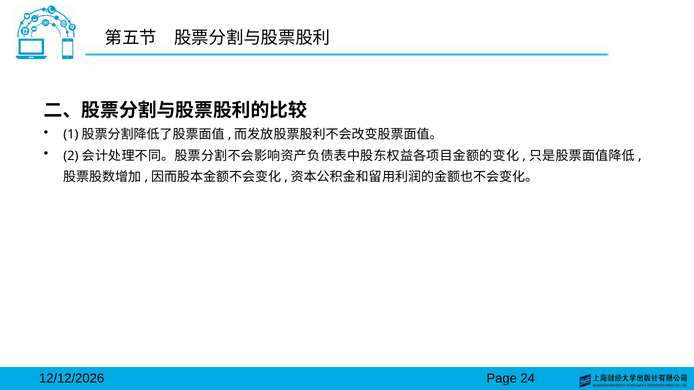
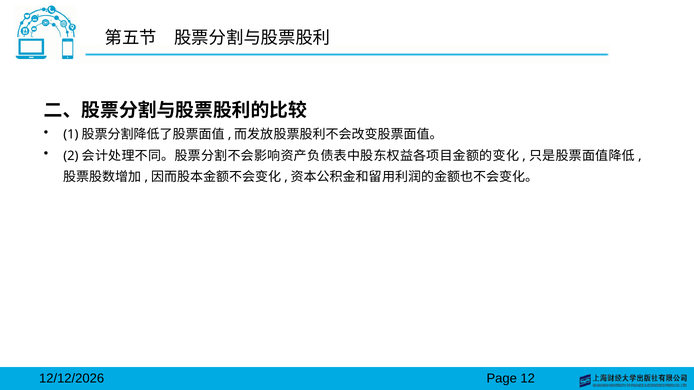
24: 24 -> 12 (528, 379)
